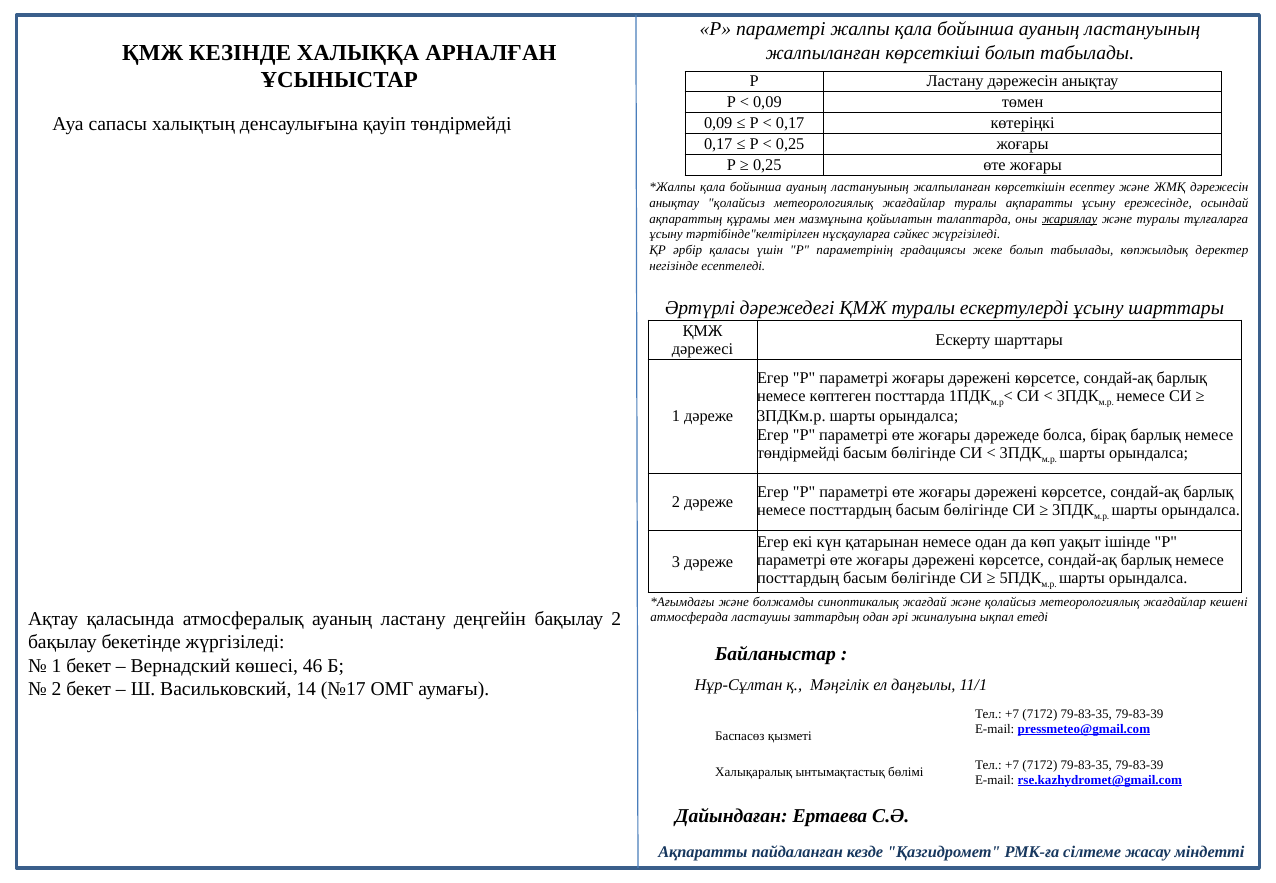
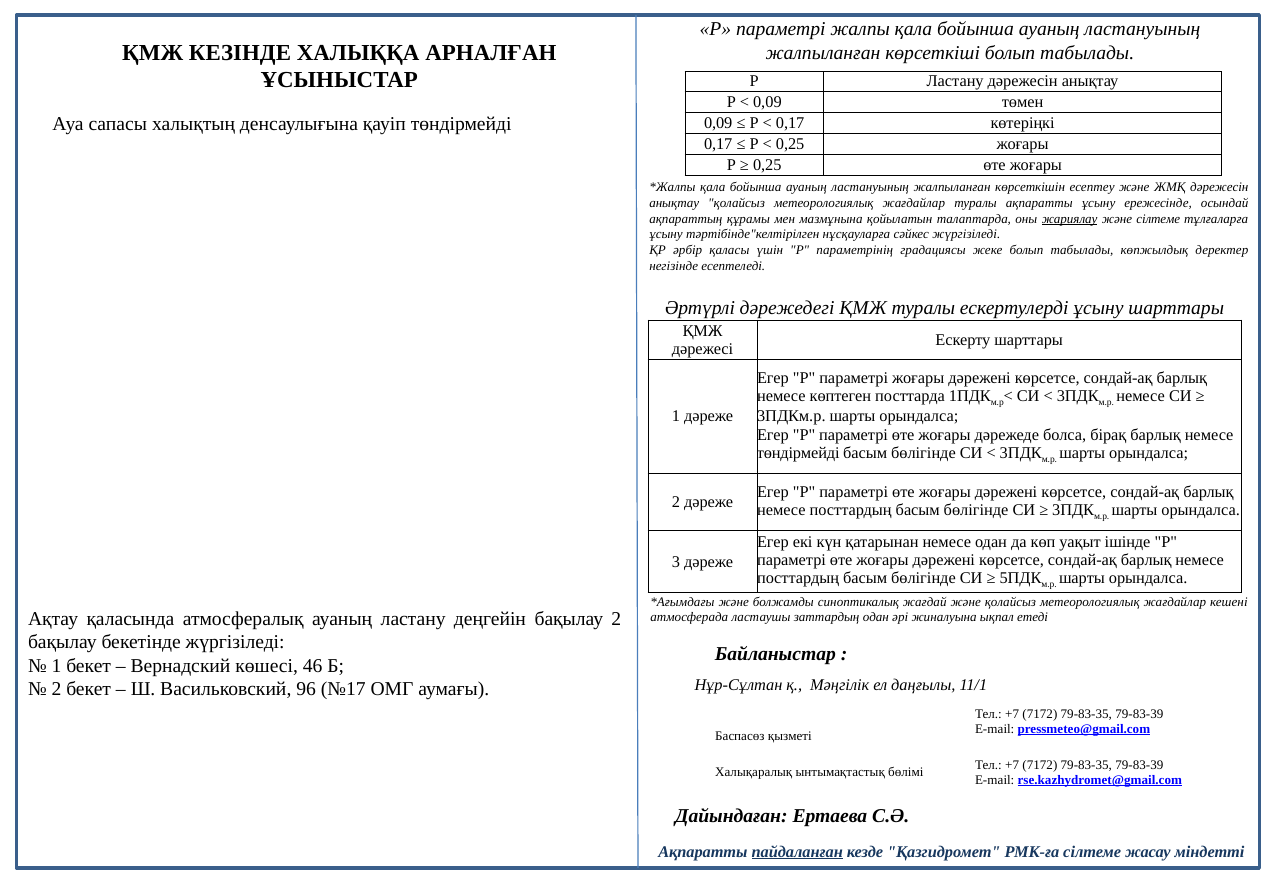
және туралы: туралы -> сілтеме (1158, 219)
14: 14 -> 96 (306, 690)
пайдаланған underline: none -> present (797, 852)
